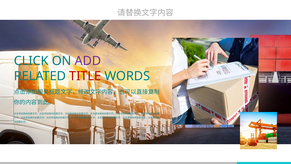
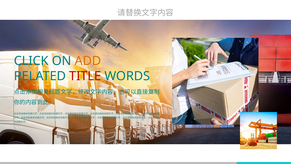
ADD colour: purple -> orange (88, 61)
